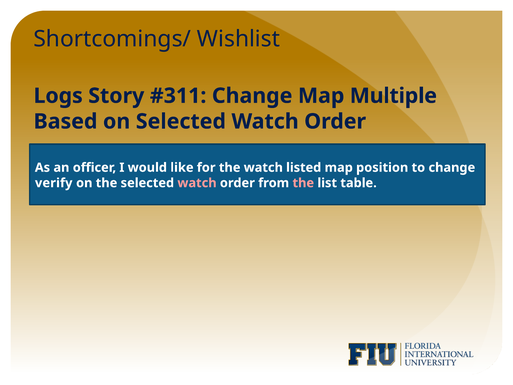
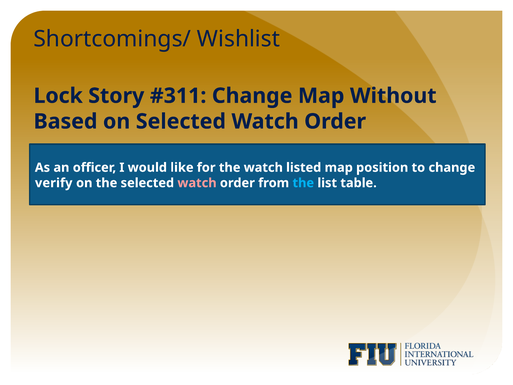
Logs: Logs -> Lock (58, 96)
Multiple: Multiple -> Without (393, 96)
the colour: pink -> light blue (303, 183)
